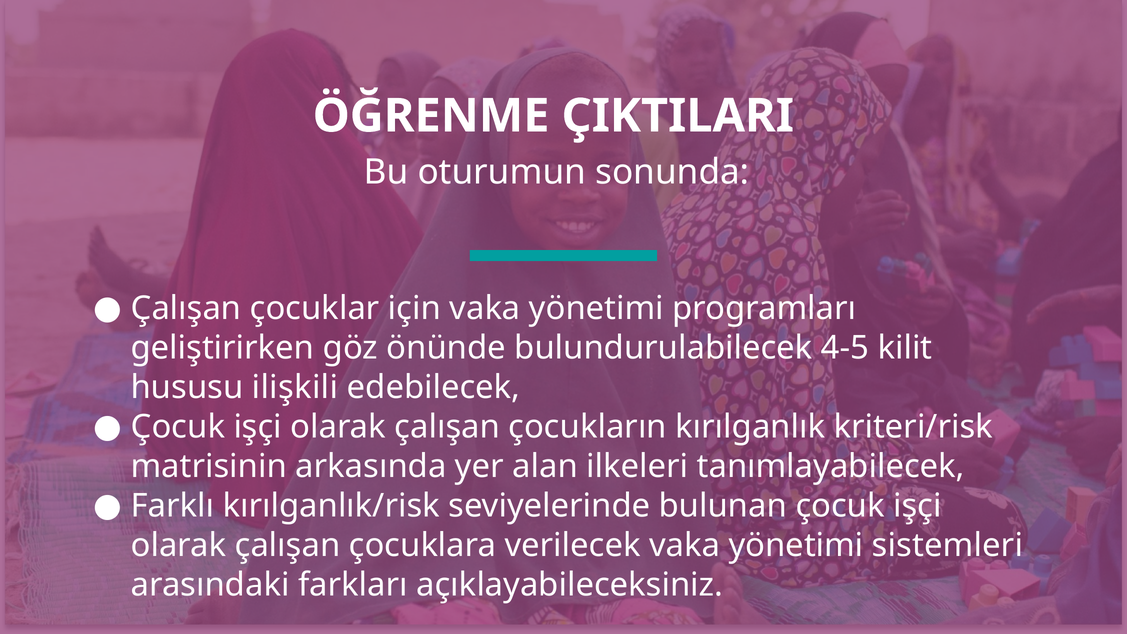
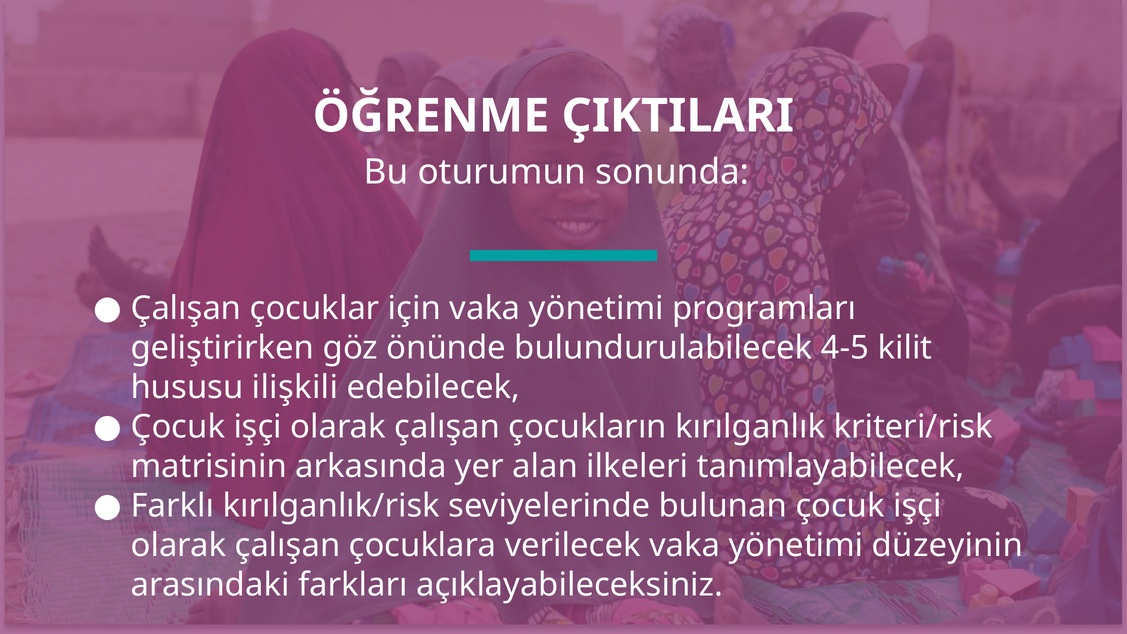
sistemleri: sistemleri -> düzeyinin (947, 545)
